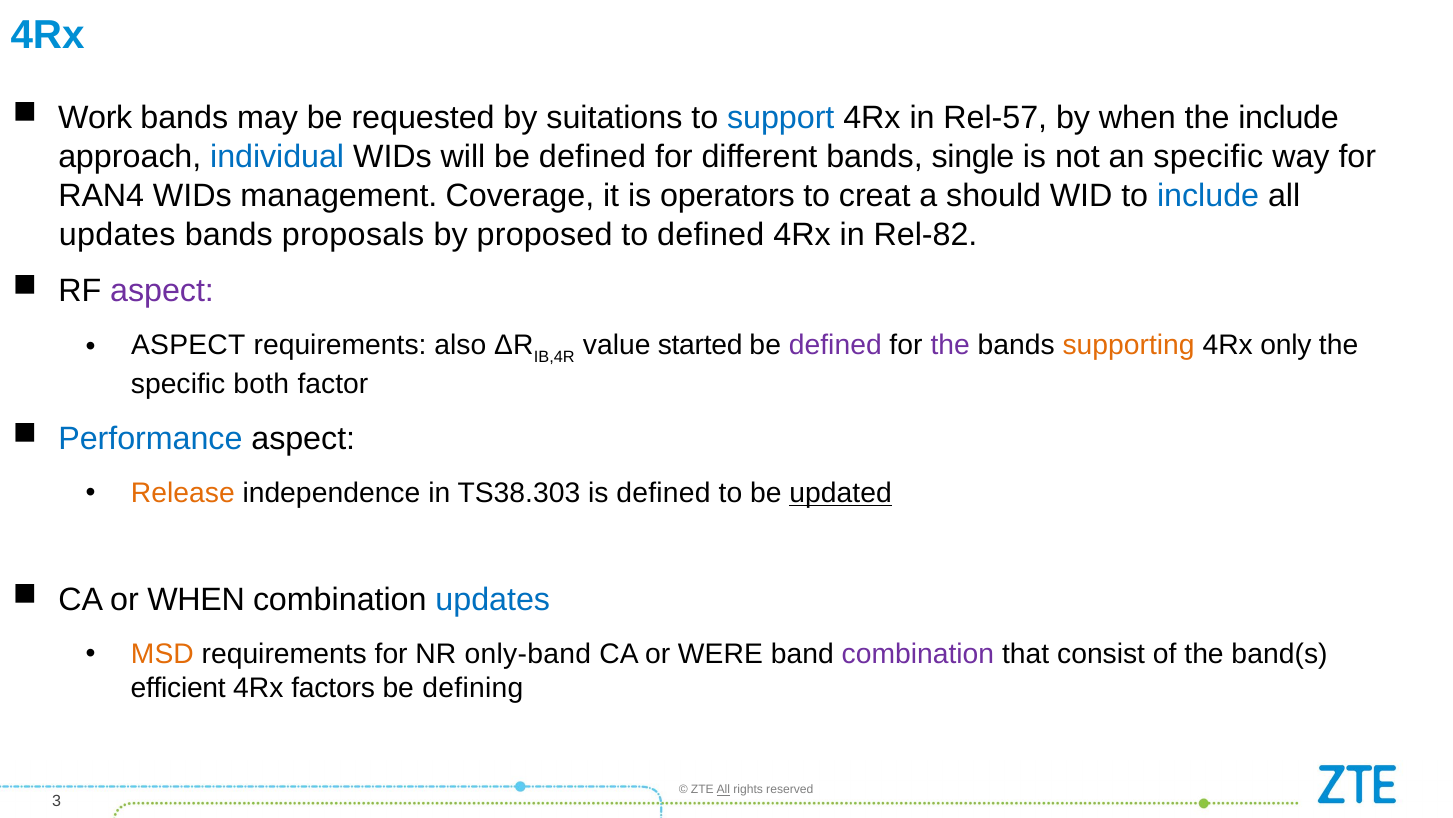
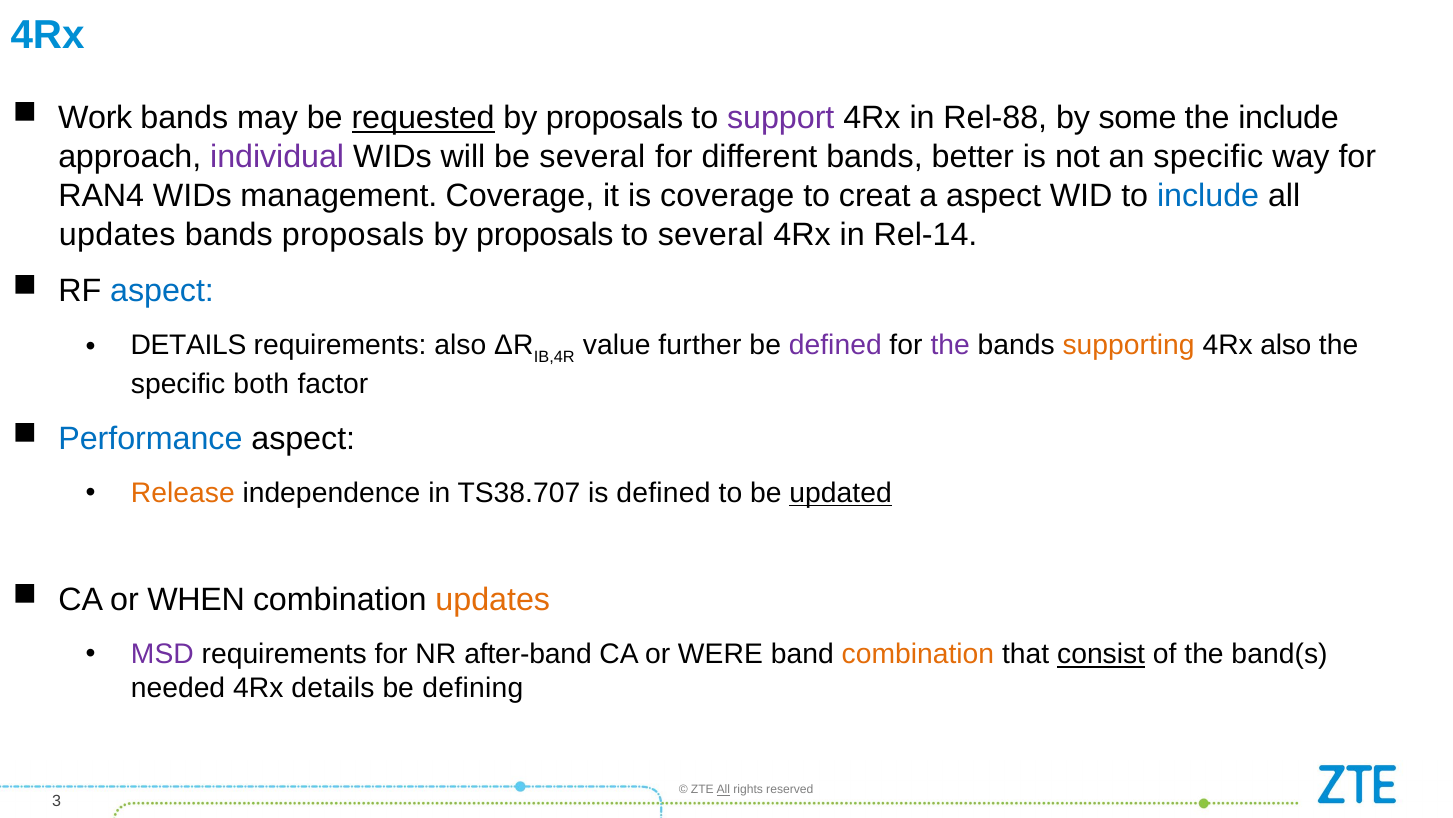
requested underline: none -> present (423, 118)
suitations: suitations -> proposals (615, 118)
support colour: blue -> purple (781, 118)
Rel-57: Rel-57 -> Rel-88 (995, 118)
by when: when -> some (1137, 118)
individual colour: blue -> purple (277, 157)
will be defined: defined -> several (592, 157)
single: single -> better (973, 157)
is operators: operators -> coverage (727, 195)
a should: should -> aspect (994, 195)
proposed: proposed -> proposals (545, 234)
to defined: defined -> several (711, 234)
Rel-82: Rel-82 -> Rel-14 (925, 234)
aspect colour: purple -> blue (162, 291)
ASPECT: ASPECT -> DETAILS (189, 345)
started: started -> further (700, 345)
4Rx only: only -> also (1286, 345)
TS38.303: TS38.303 -> TS38.707 (519, 493)
updates colour: blue -> orange (493, 600)
MSD colour: orange -> purple (162, 654)
only-band: only-band -> after-band (528, 654)
combination colour: purple -> orange (918, 654)
consist underline: none -> present (1101, 654)
efficient: efficient -> needed (178, 688)
4Rx factors: factors -> details (333, 688)
